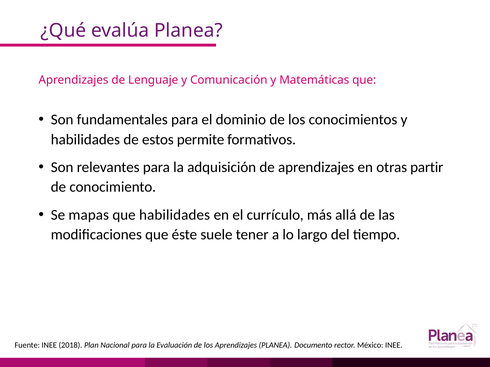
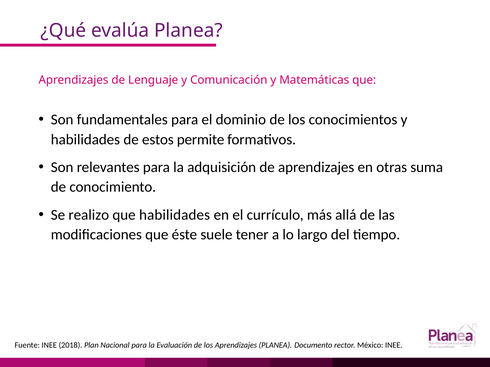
partir: partir -> suma (427, 168)
mapas: mapas -> realizo (89, 215)
